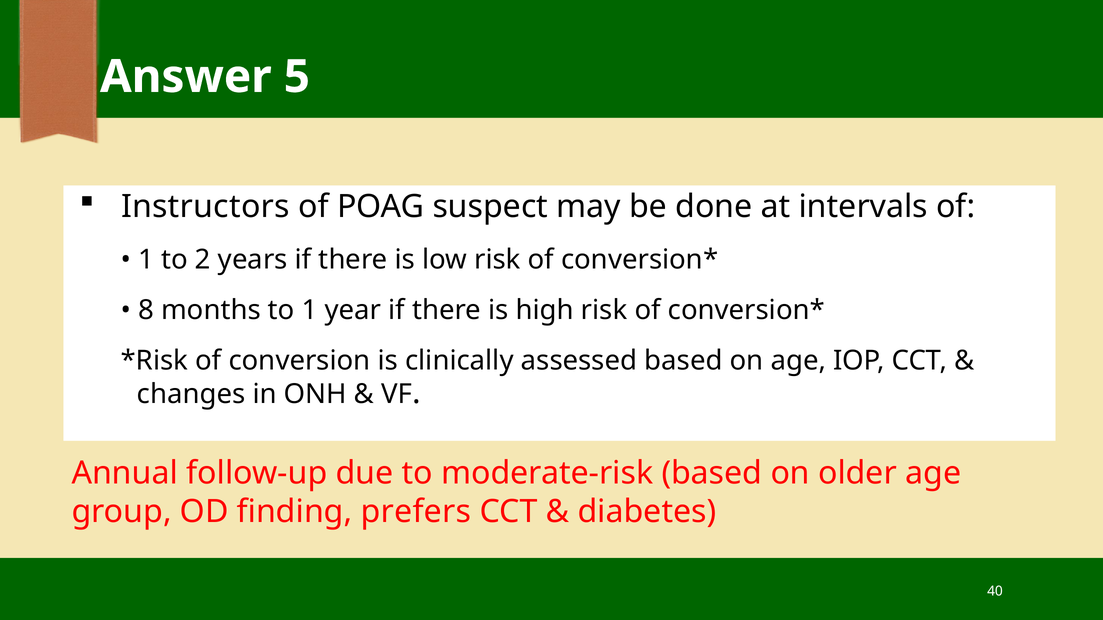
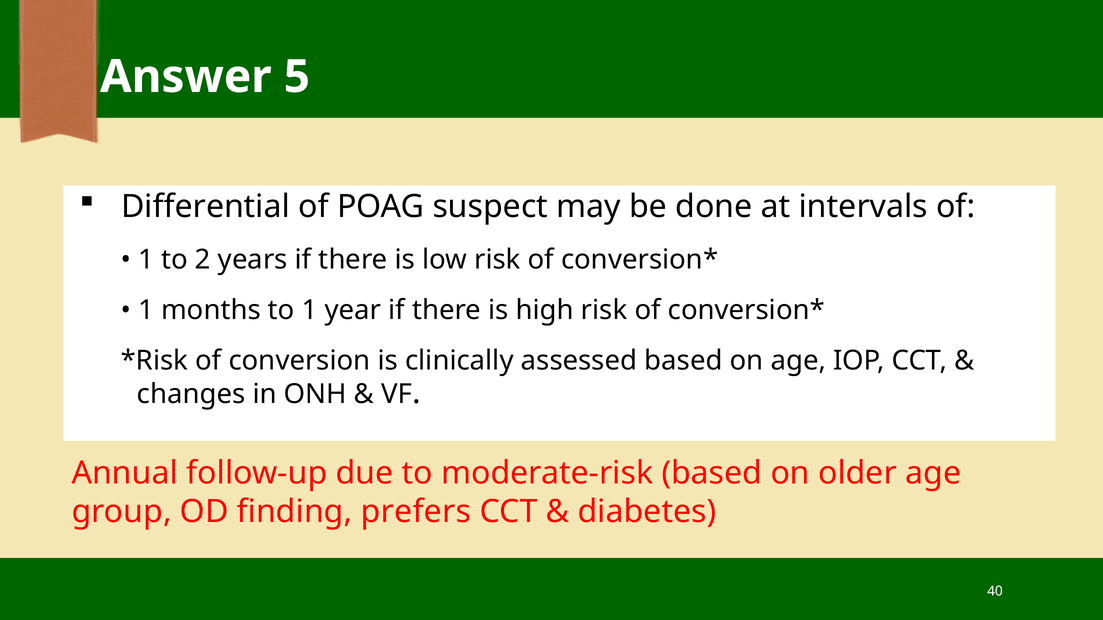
Instructors: Instructors -> Differential (206, 207)
8: 8 -> 1 (146, 310)
